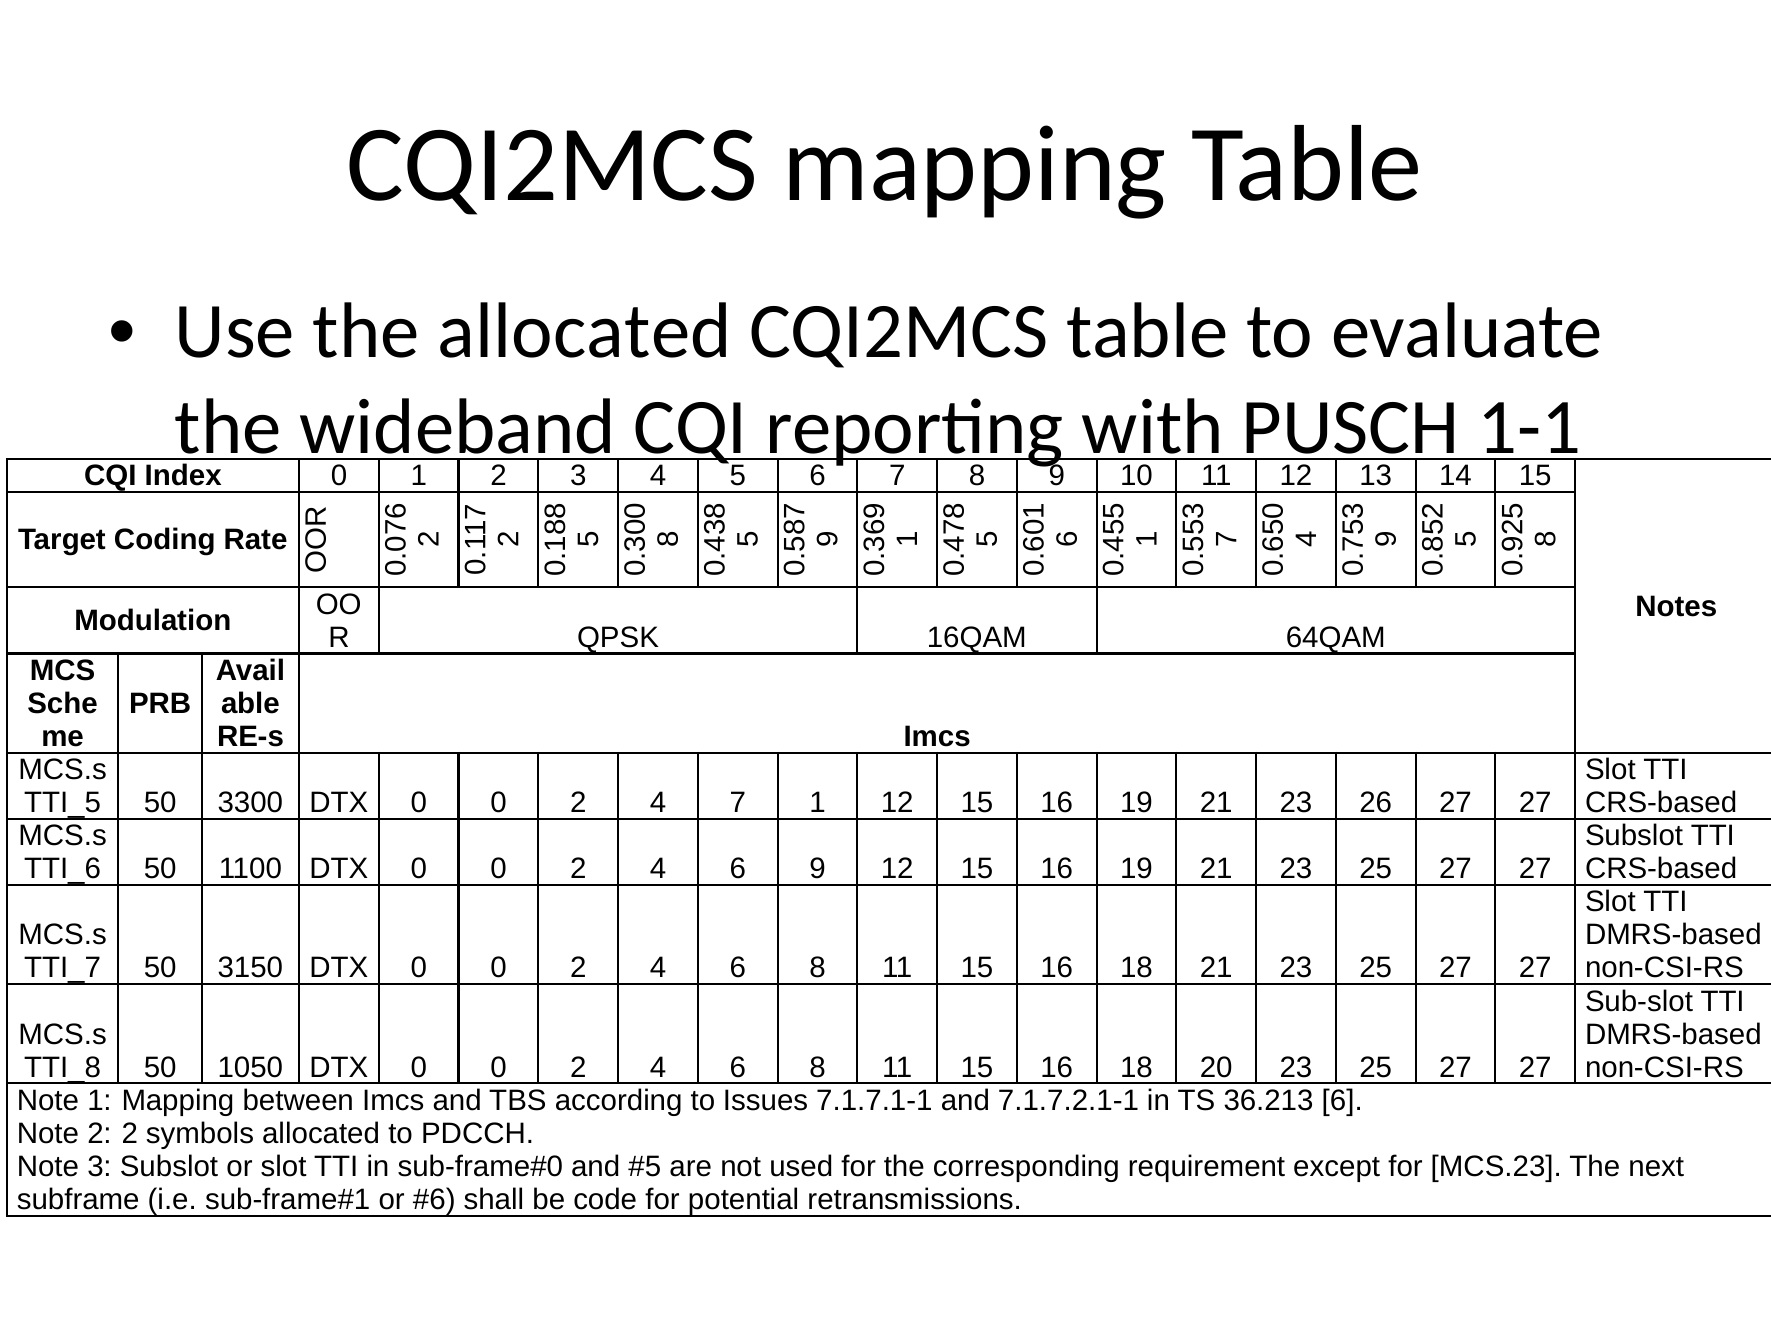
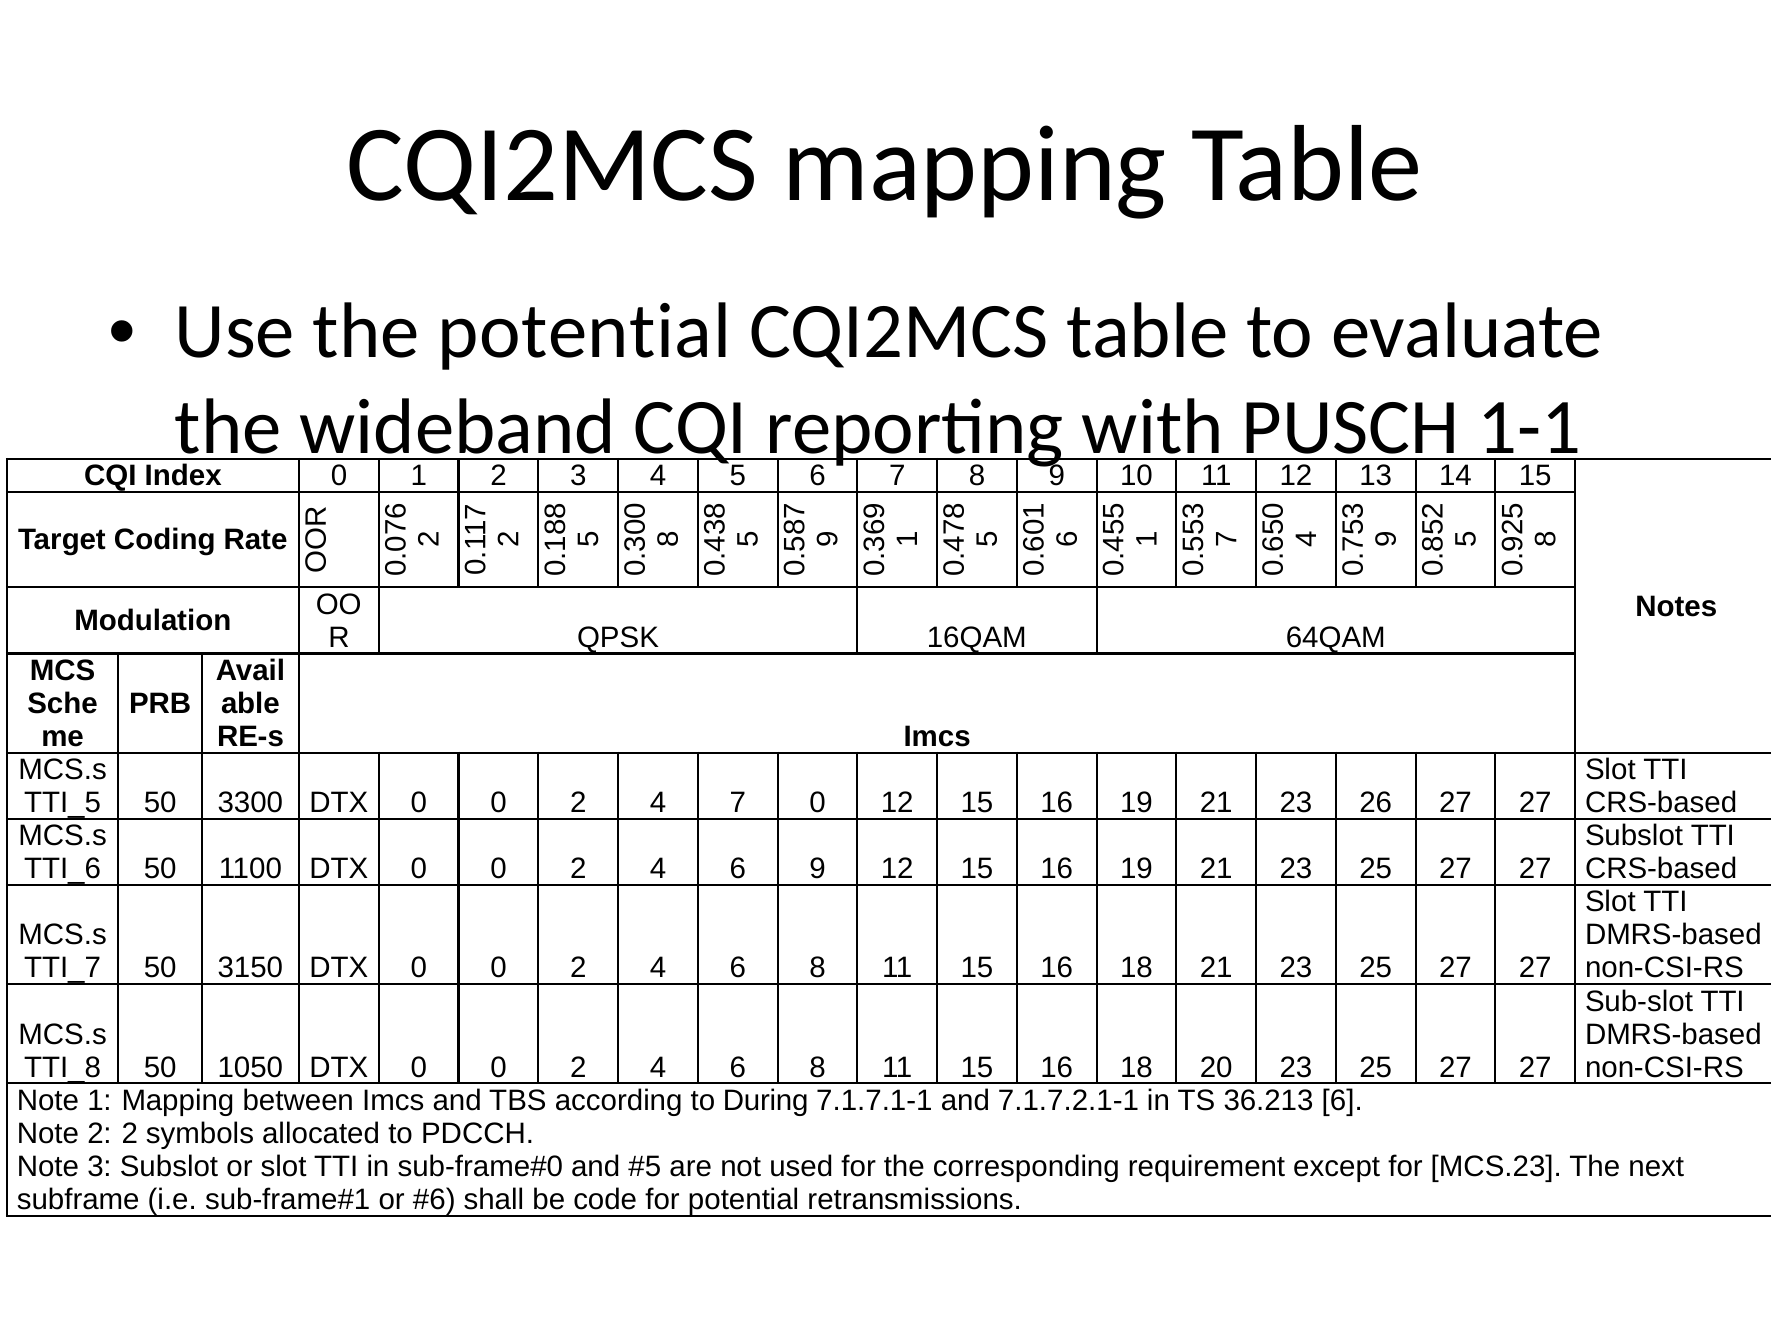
the allocated: allocated -> potential (584, 331)
4 7 1: 1 -> 0 (818, 803)
Issues: Issues -> During (766, 1101)
